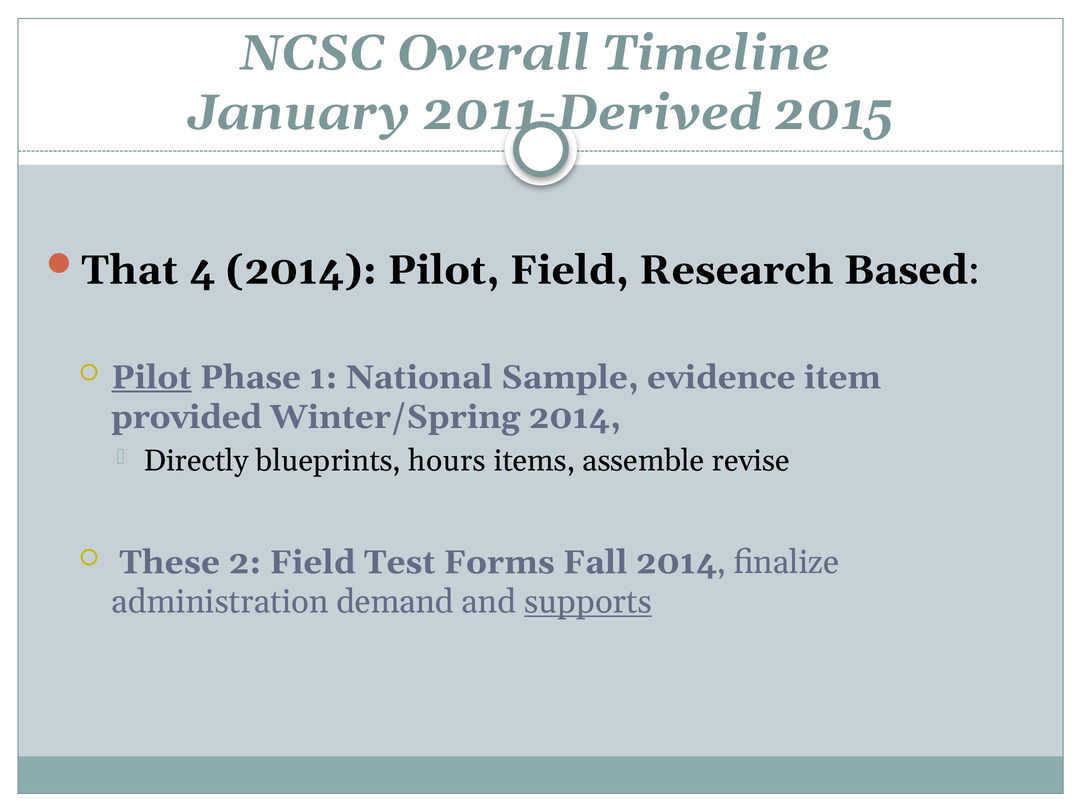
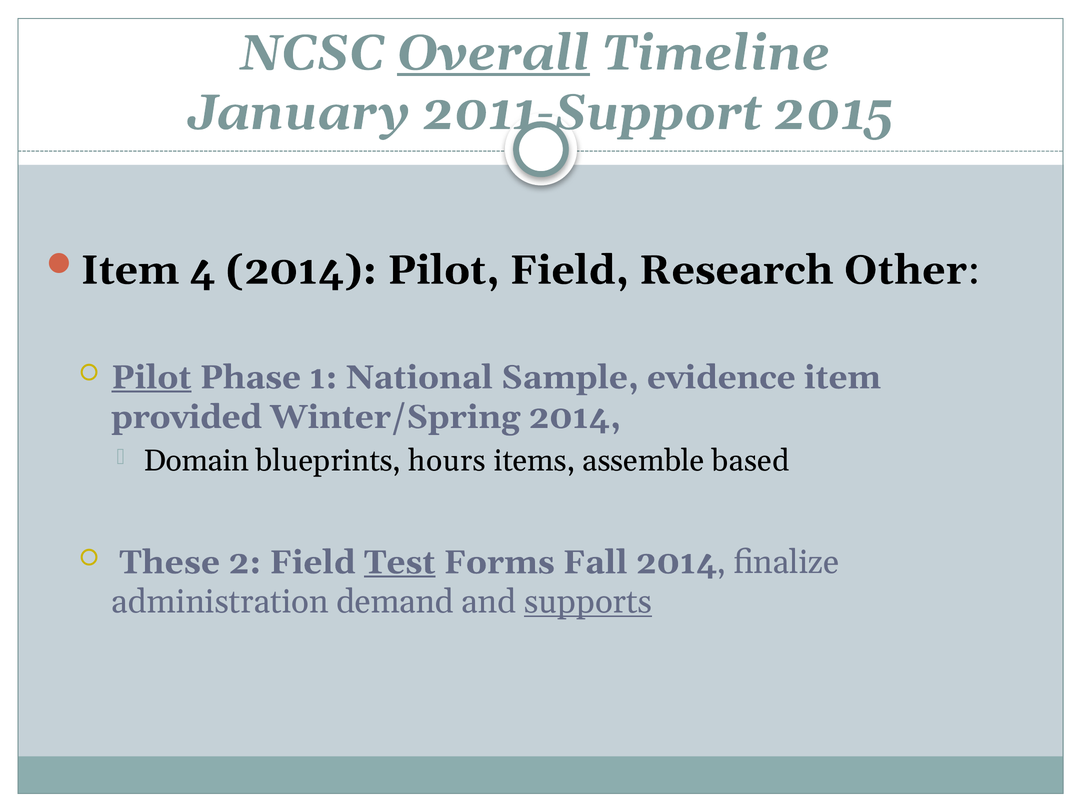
Overall underline: none -> present (493, 53)
2011-Derived: 2011-Derived -> 2011-Support (593, 113)
That: That -> Item (130, 270)
Based: Based -> Other (905, 270)
Directly: Directly -> Domain (196, 461)
revise: revise -> based (751, 461)
Test underline: none -> present (400, 562)
